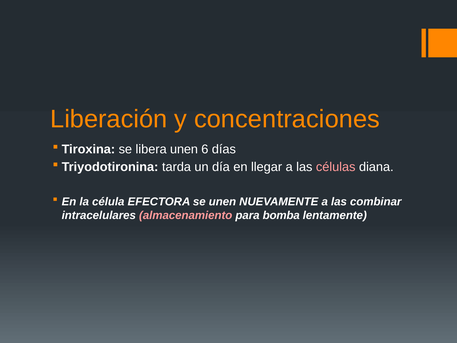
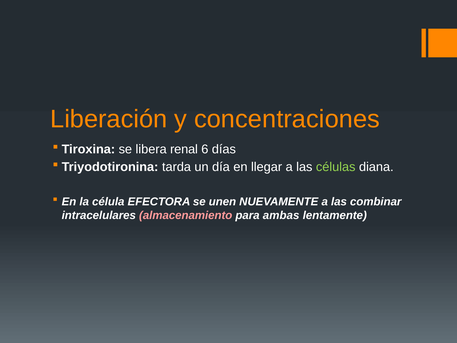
libera unen: unen -> renal (184, 149)
células colour: pink -> light green (336, 167)
bomba: bomba -> ambas (281, 215)
